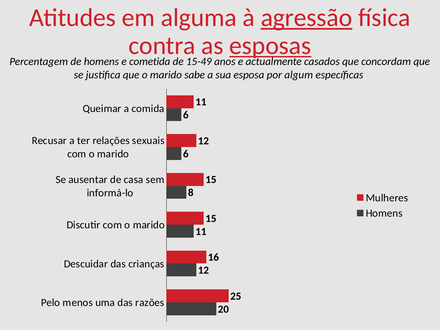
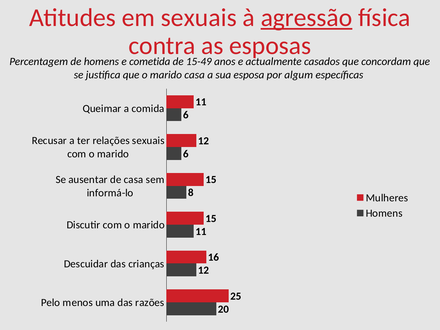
em alguma: alguma -> sexuais (199, 18)
esposas underline: present -> none (270, 46)
marido sabe: sabe -> casa (195, 75)
